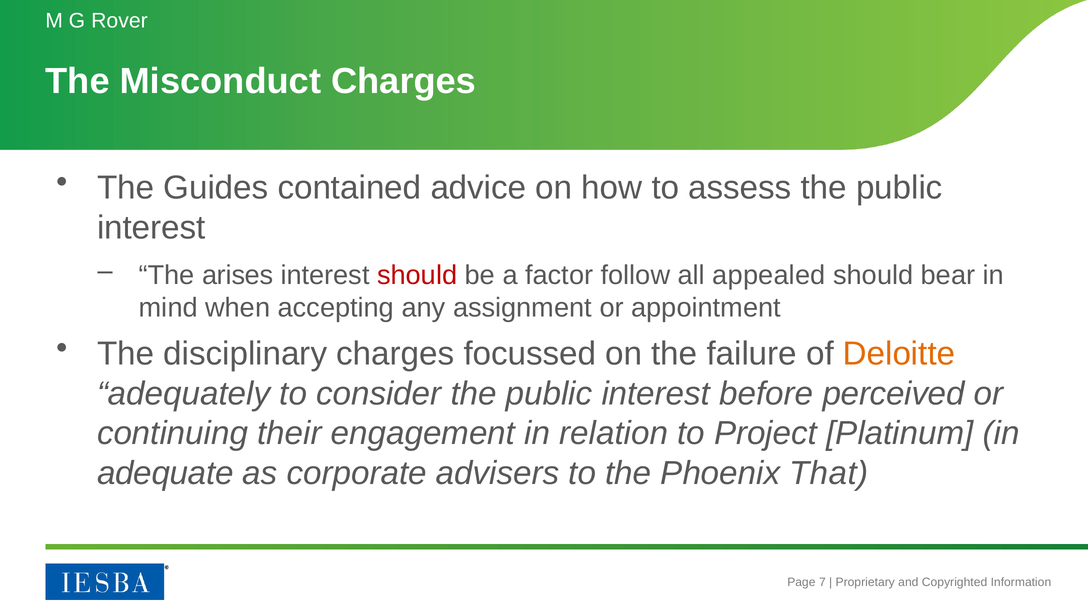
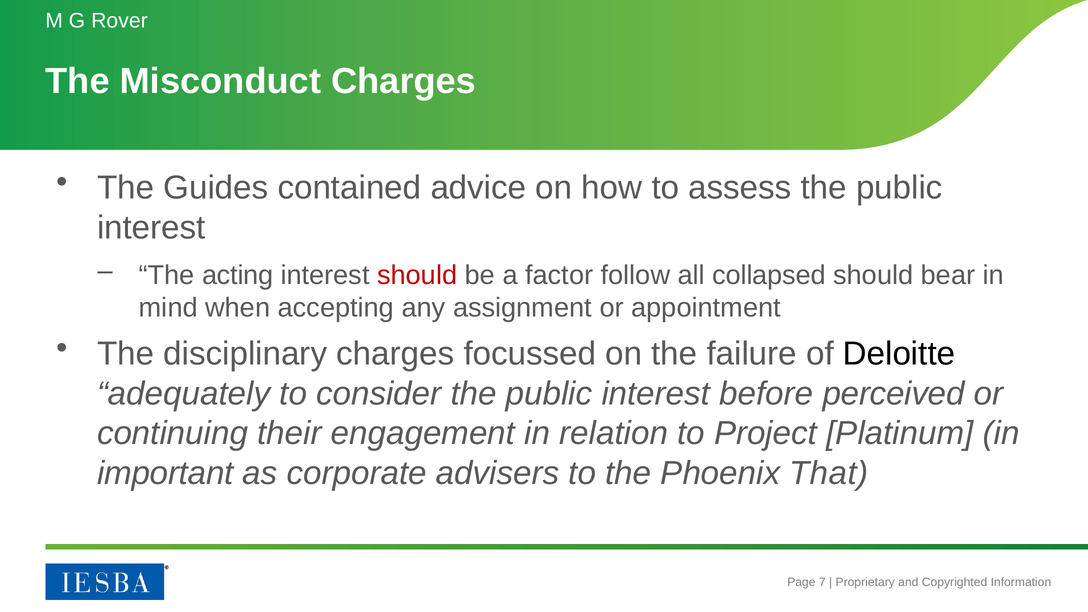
arises: arises -> acting (238, 275)
appealed: appealed -> collapsed (769, 275)
Deloitte colour: orange -> black (899, 354)
adequate: adequate -> important (165, 473)
